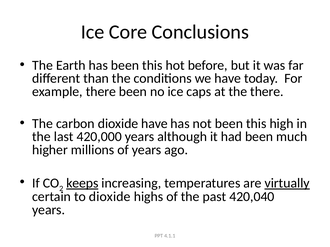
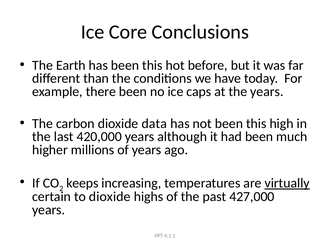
the there: there -> years (267, 92)
dioxide have: have -> data (154, 124)
keeps underline: present -> none (82, 183)
420,040: 420,040 -> 427,000 (252, 197)
